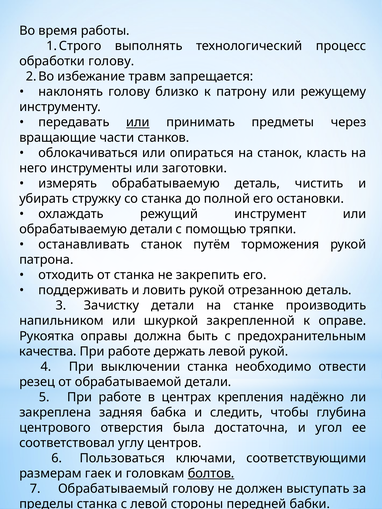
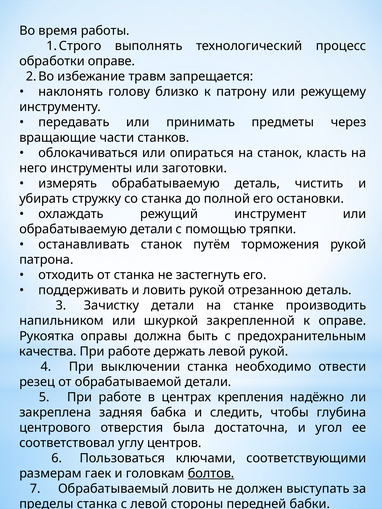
обработки голову: голову -> оправе (111, 61)
или underline: present -> none (138, 122)
закрепить: закрепить -> застегнуть (208, 275)
Обрабатываемый голову: голову -> ловить (193, 489)
